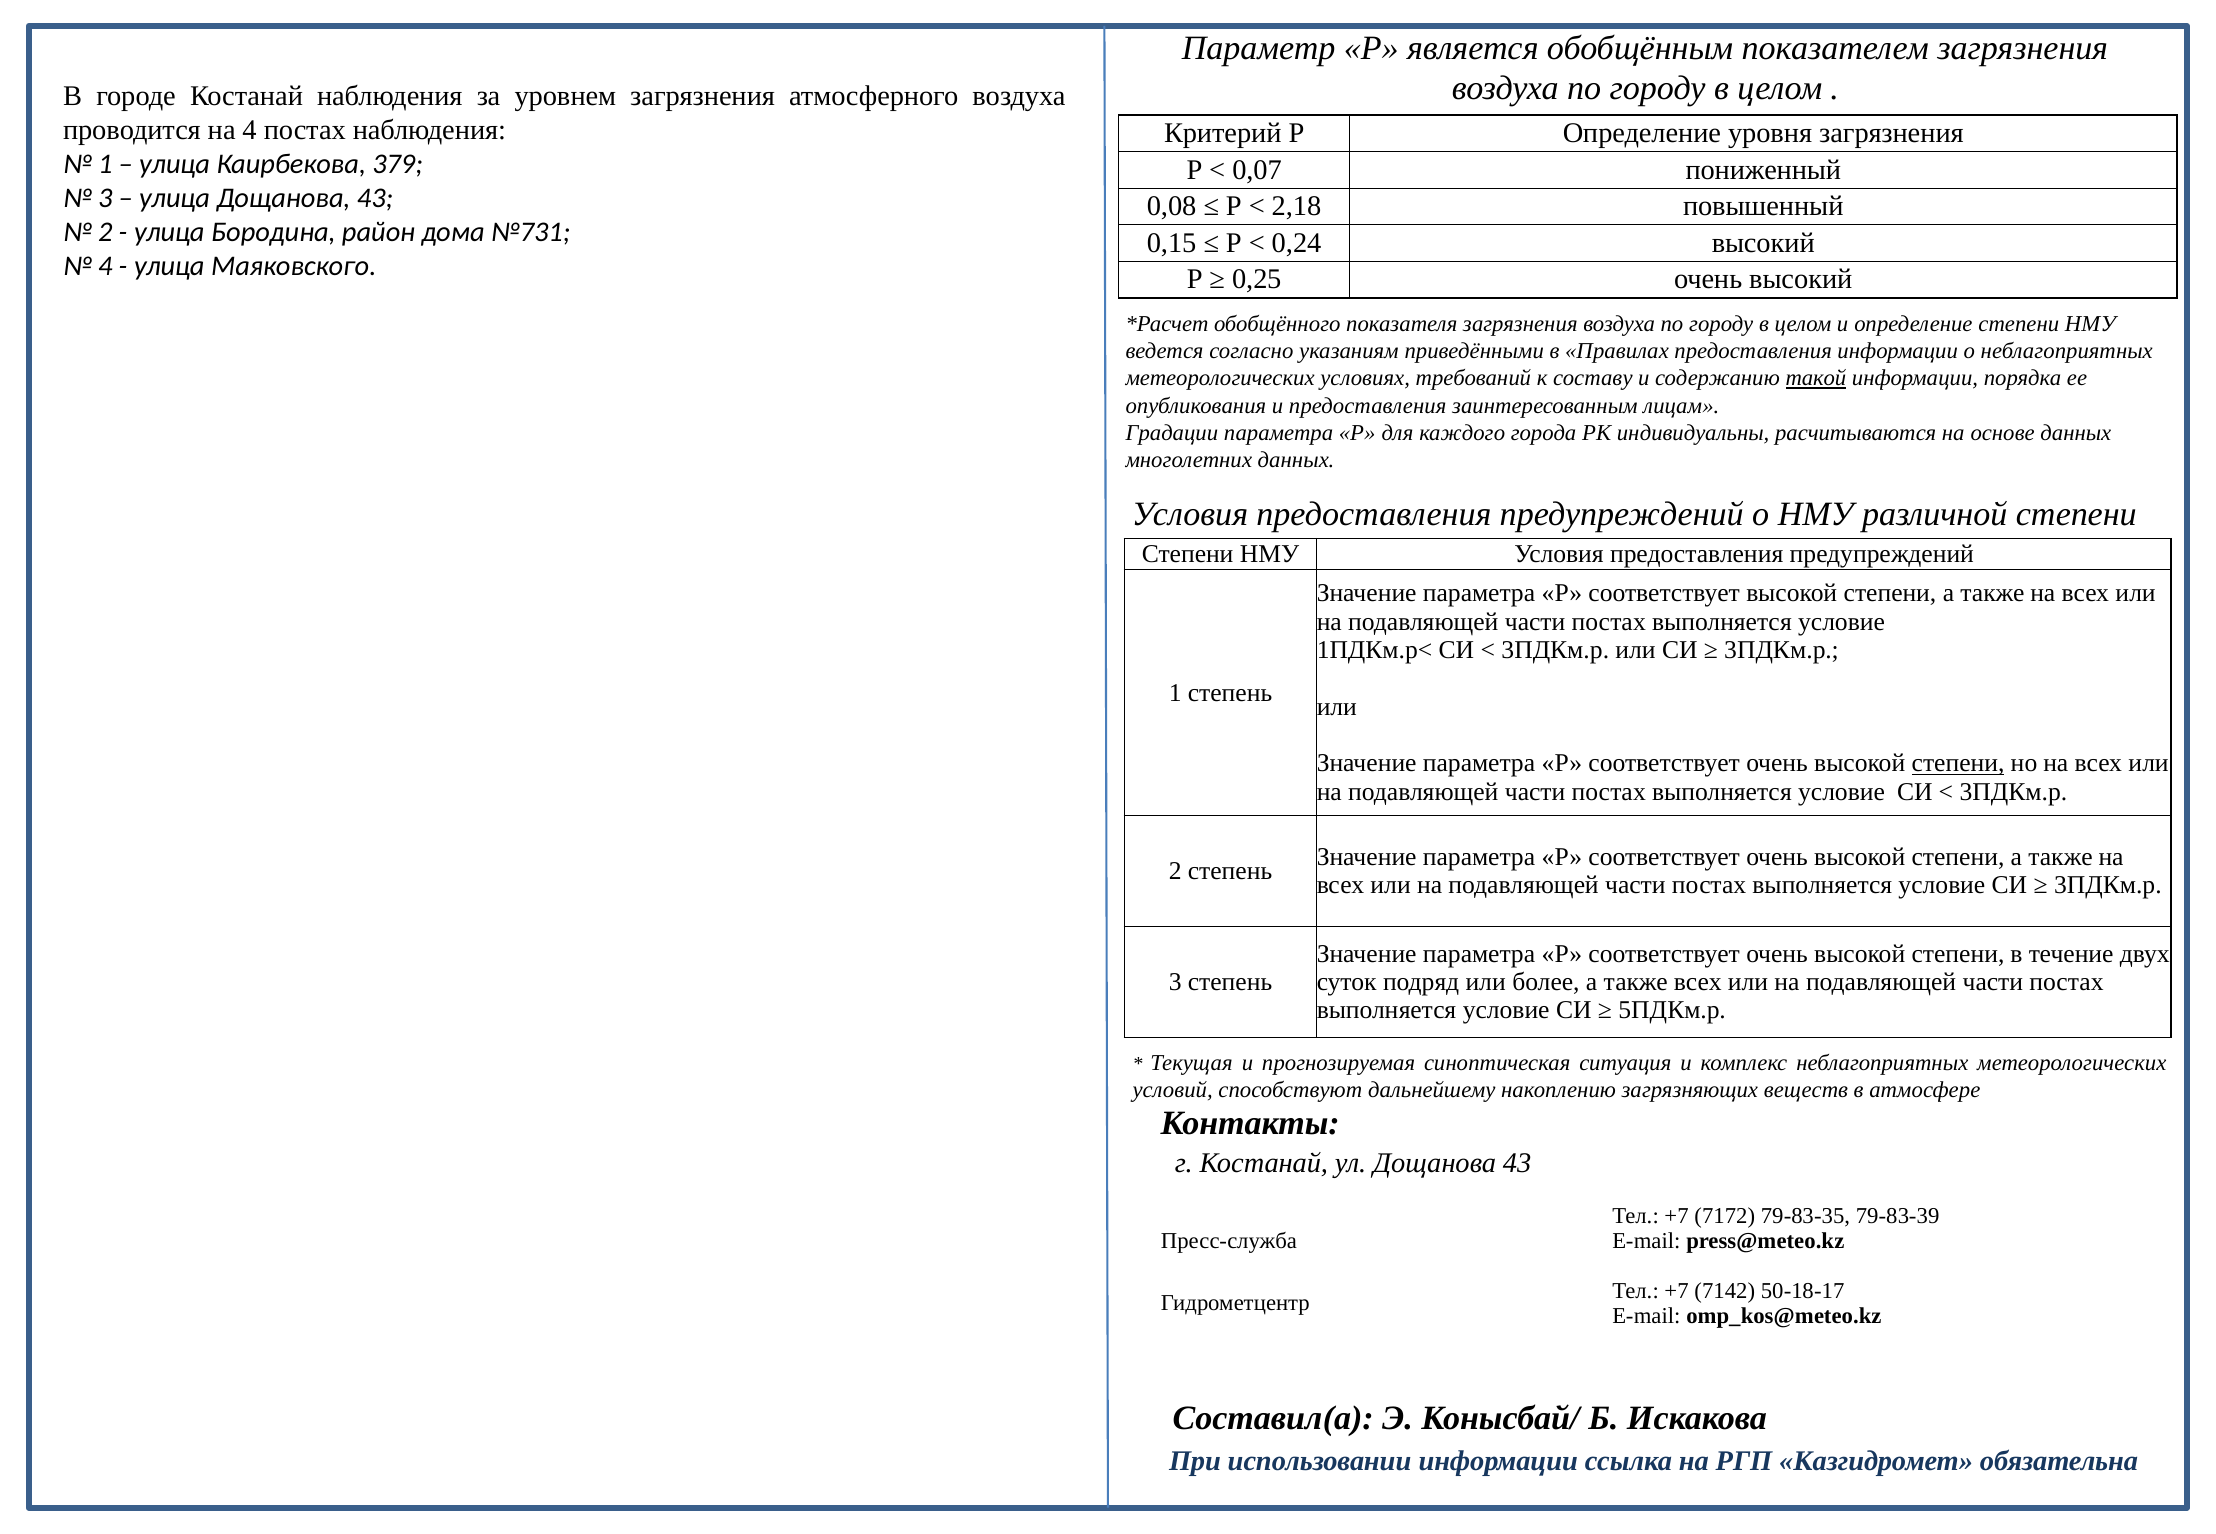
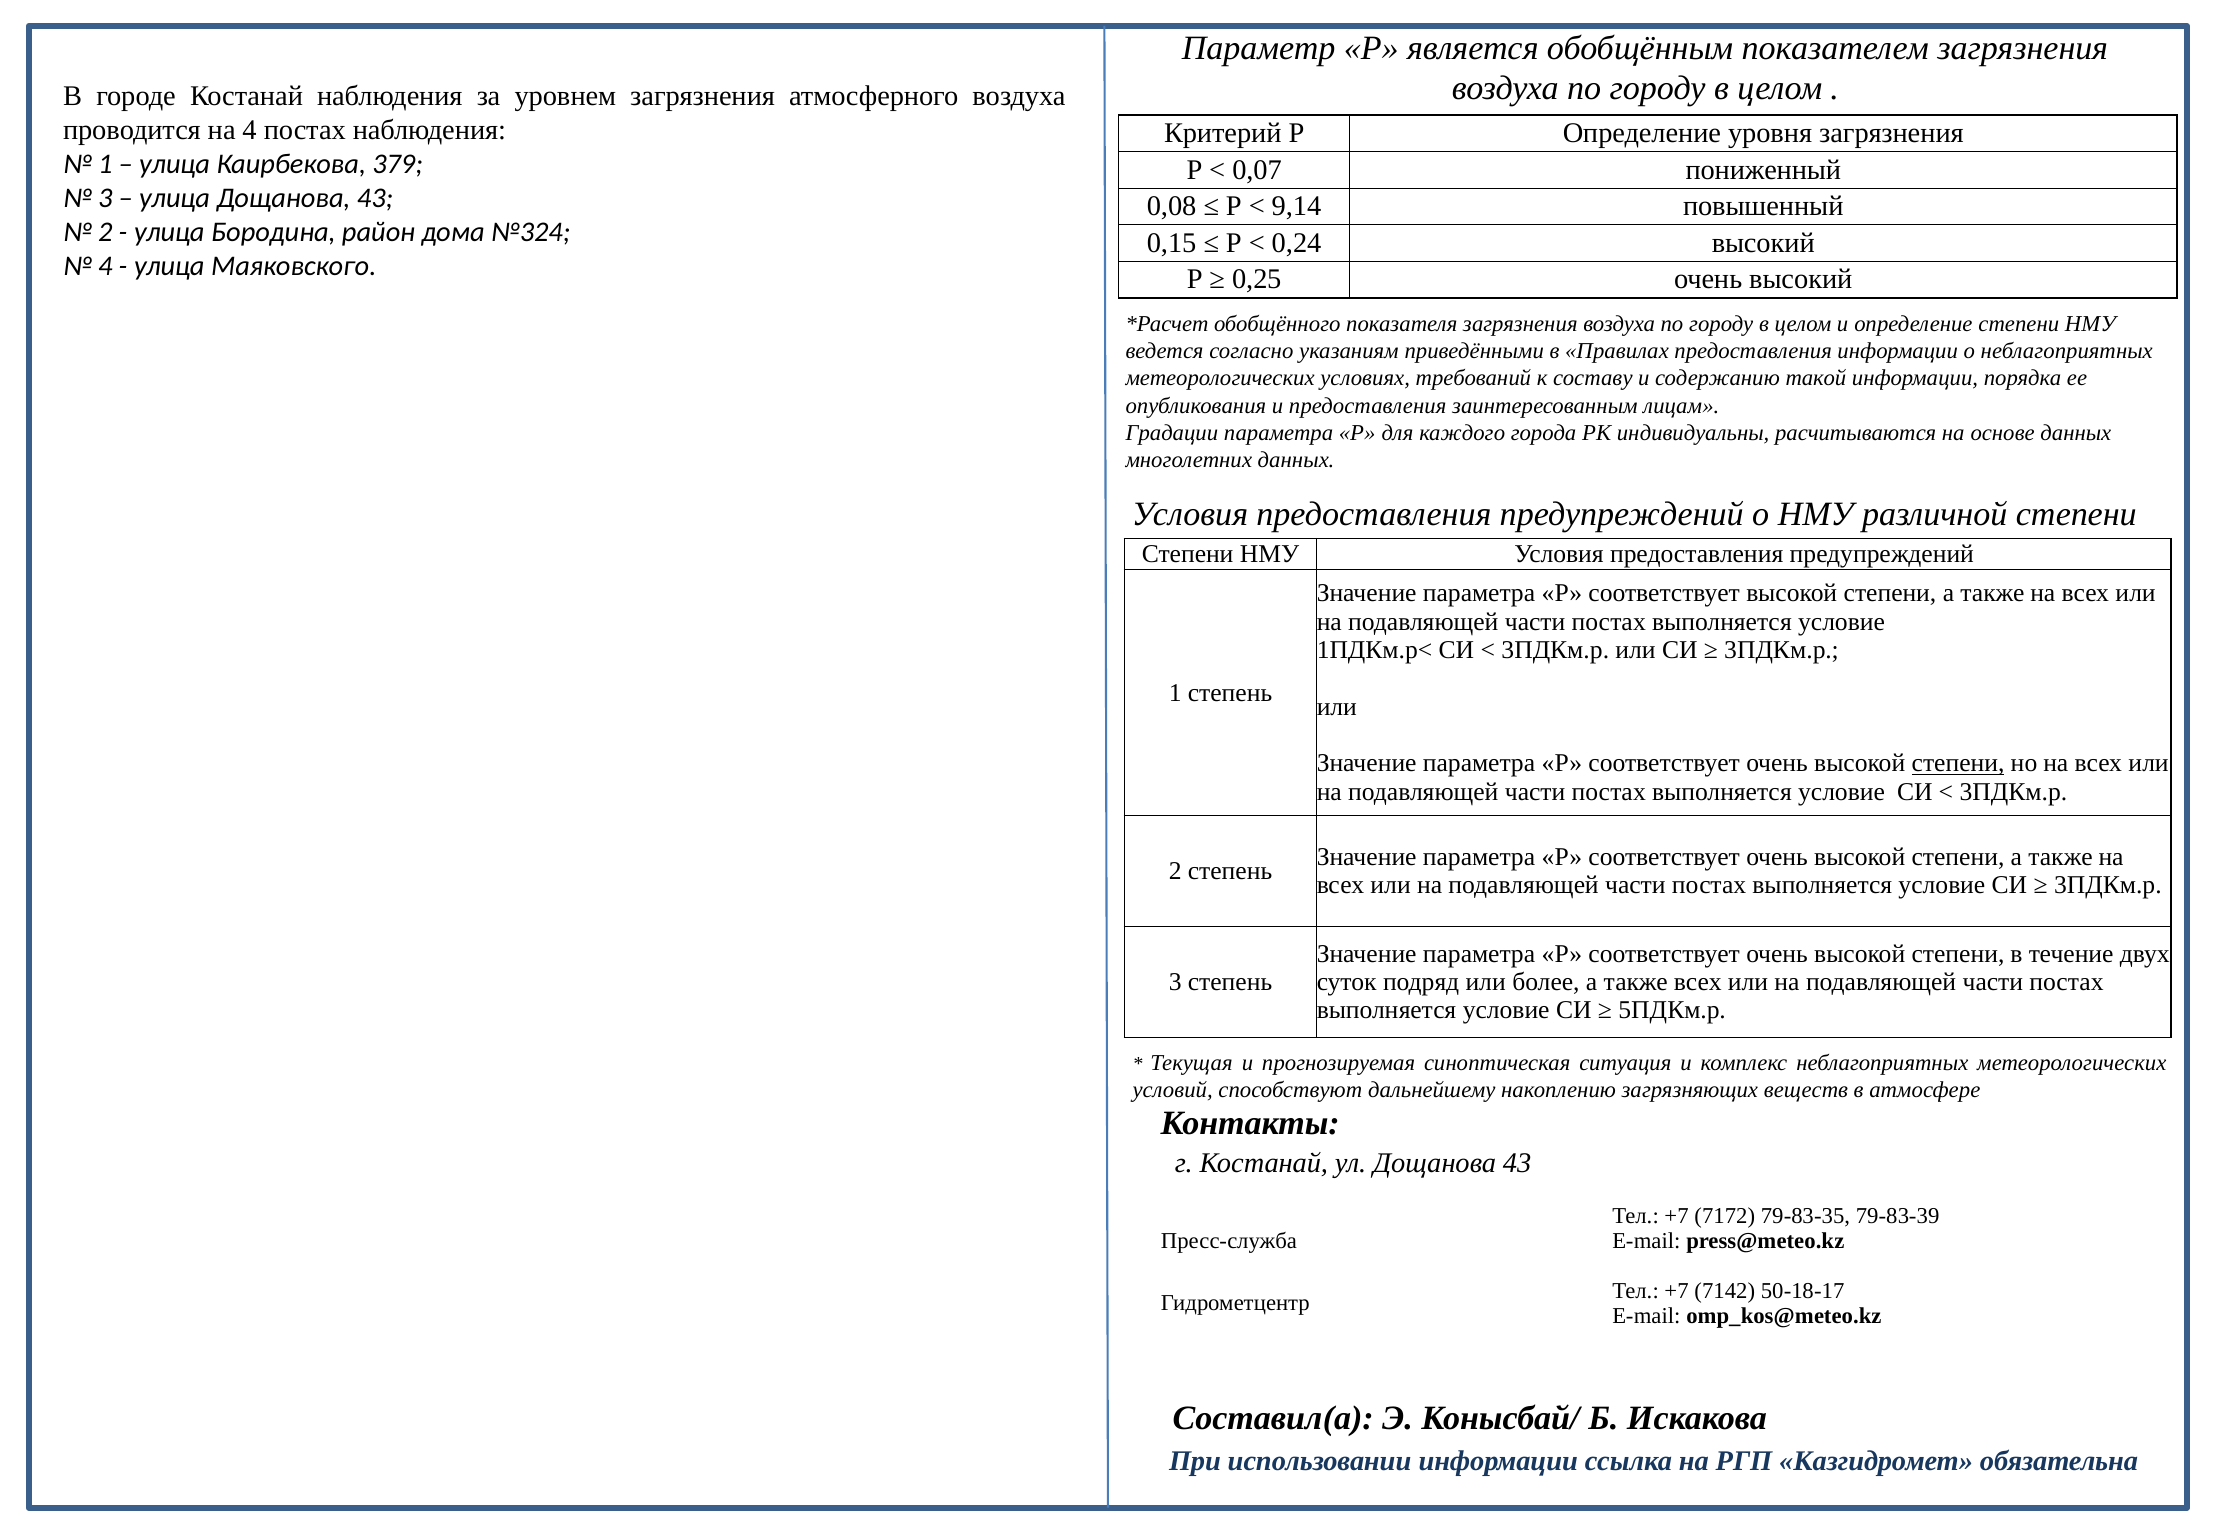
2,18: 2,18 -> 9,14 (1296, 206)
№731: №731 -> №324 (531, 232)
такой underline: present -> none (1816, 378)
